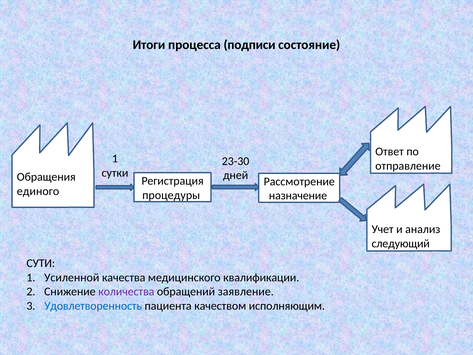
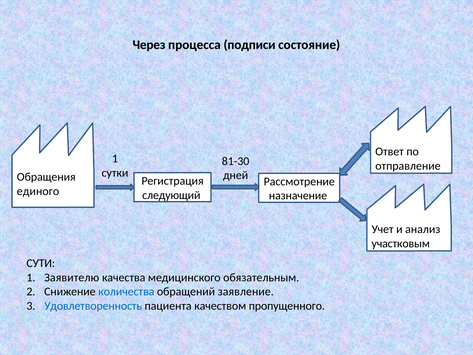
Итоги: Итоги -> Через (149, 45)
23-30: 23-30 -> 81-30 (236, 161)
процедуры: процедуры -> следующий (171, 195)
следующий: следующий -> участковым (401, 243)
Усиленной: Усиленной -> Заявителю (72, 277)
квалификации: квалификации -> обязательным (261, 277)
количества colour: purple -> blue (126, 291)
исполняющим: исполняющим -> пропущенного (287, 306)
